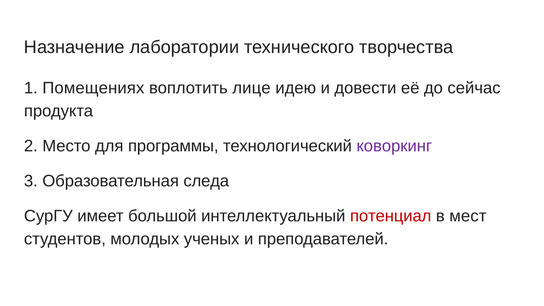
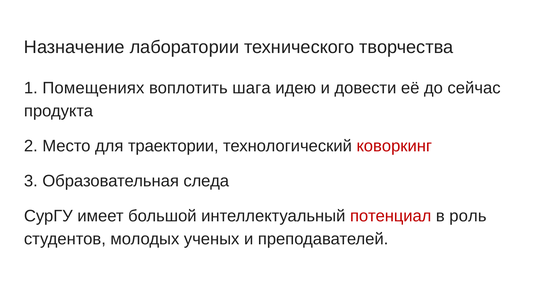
лице: лице -> шага (251, 88)
программы: программы -> траектории (173, 146)
коворкинг colour: purple -> red (394, 146)
мест: мест -> роль (468, 216)
